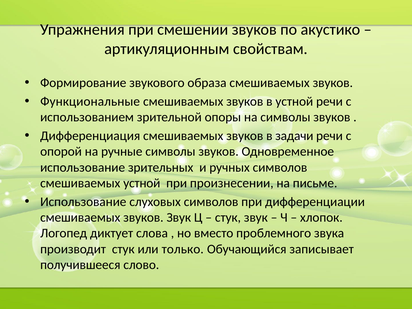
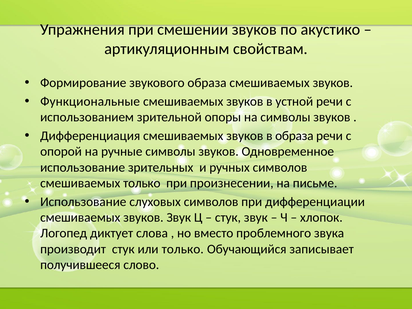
в задачи: задачи -> образа (294, 136)
смешиваемых устной: устной -> только (142, 183)
